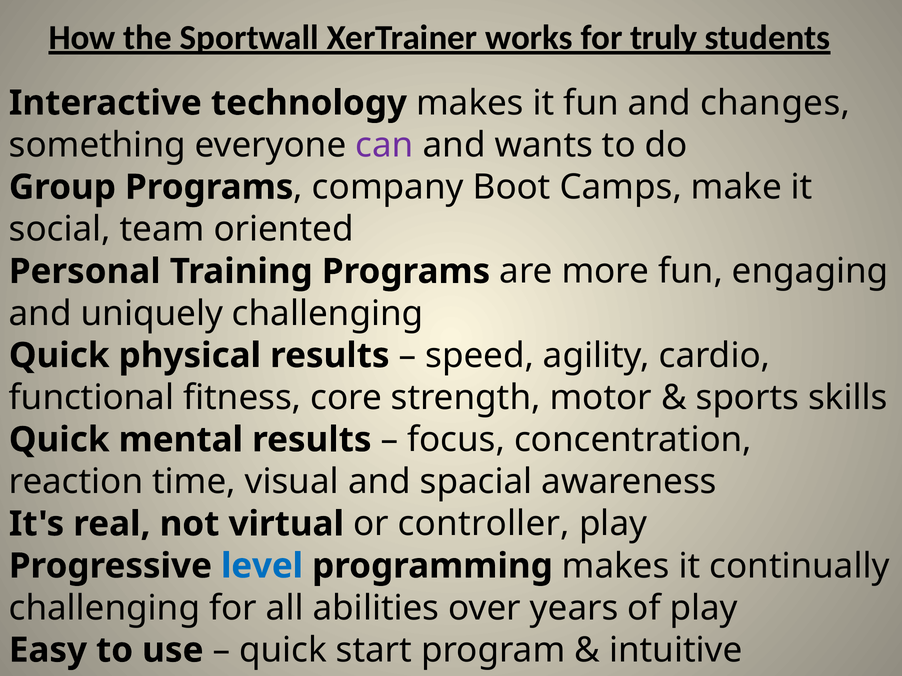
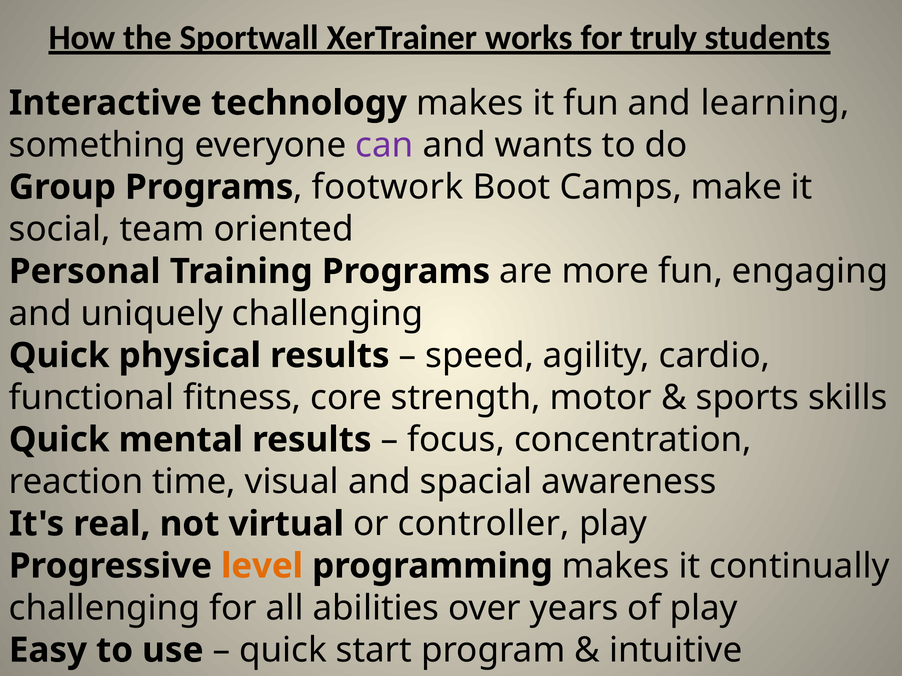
changes: changes -> learning (775, 103)
company: company -> footwork (388, 187)
level colour: blue -> orange (262, 566)
